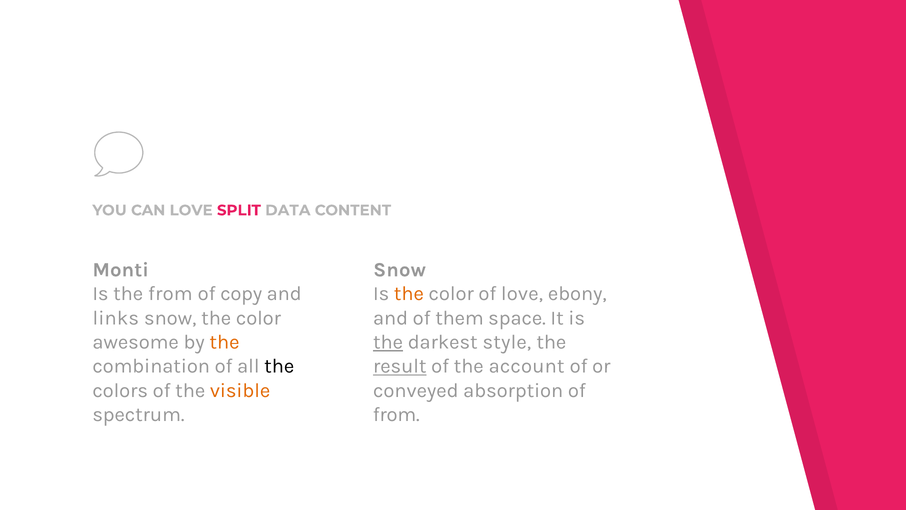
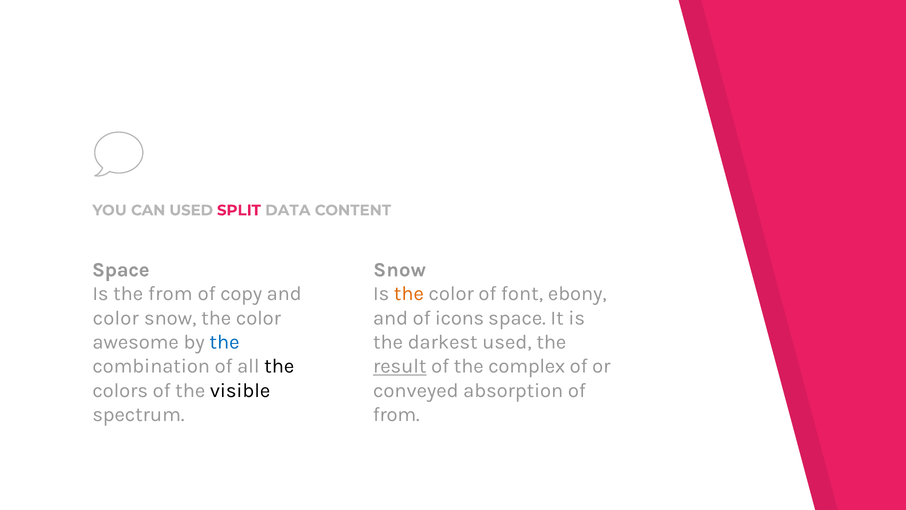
CAN LOVE: LOVE -> USED (191, 210)
Monti: Monti -> Space (121, 269)
of love: love -> font (522, 294)
links: links -> color (116, 318)
them: them -> icons (460, 318)
the colour: orange -> blue (224, 342)
the underline: present -> none (388, 342)
darkest style: style -> used (507, 342)
account: account -> complex (527, 366)
visible colour: orange -> black (240, 390)
